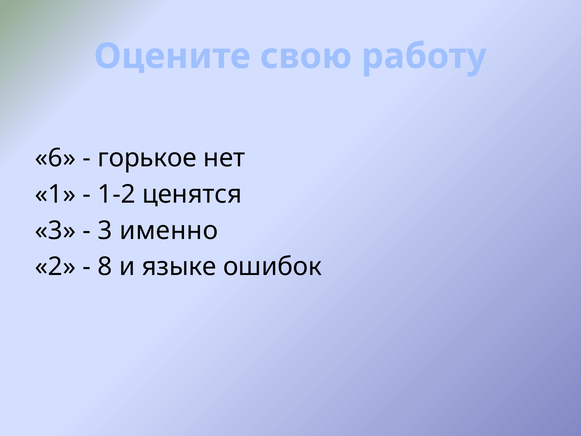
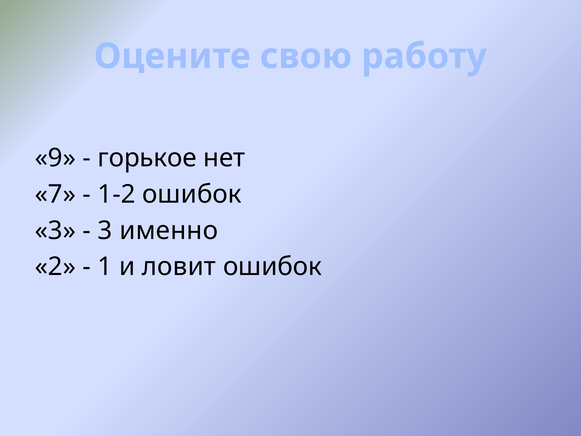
6: 6 -> 9 (55, 158)
1: 1 -> 7 (55, 194)
1-2 ценятся: ценятся -> ошибок (192, 194)
8: 8 -> 1 (105, 267)
языке: языке -> ловит (179, 267)
